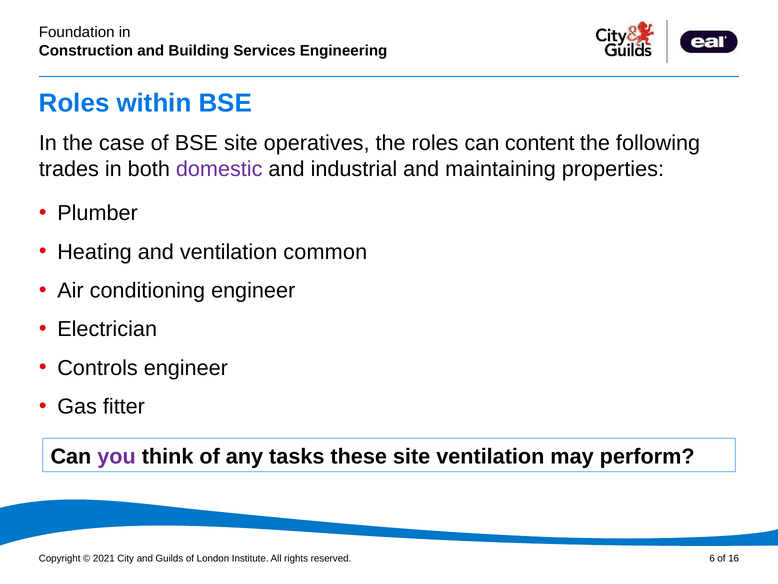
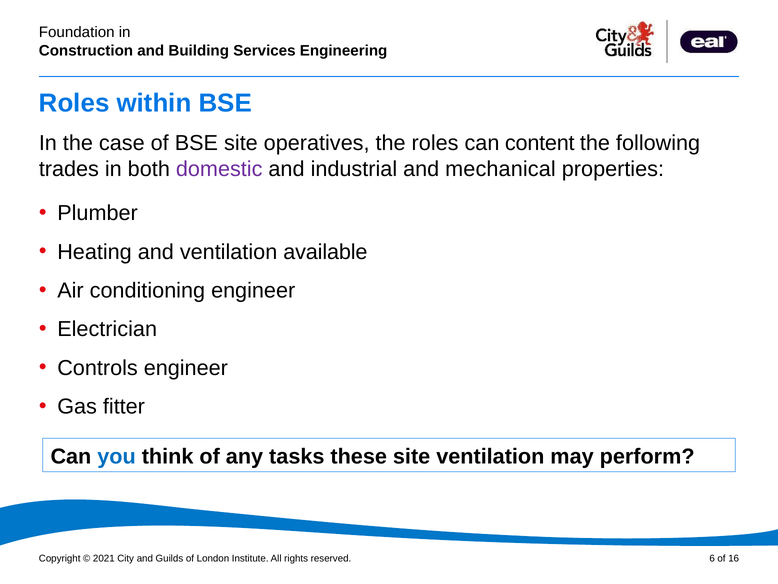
maintaining: maintaining -> mechanical (500, 169)
common: common -> available (325, 252)
you colour: purple -> blue (117, 456)
